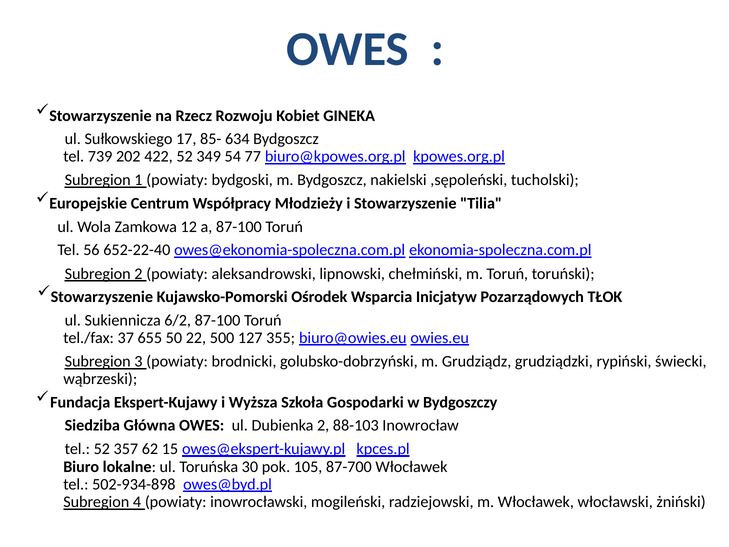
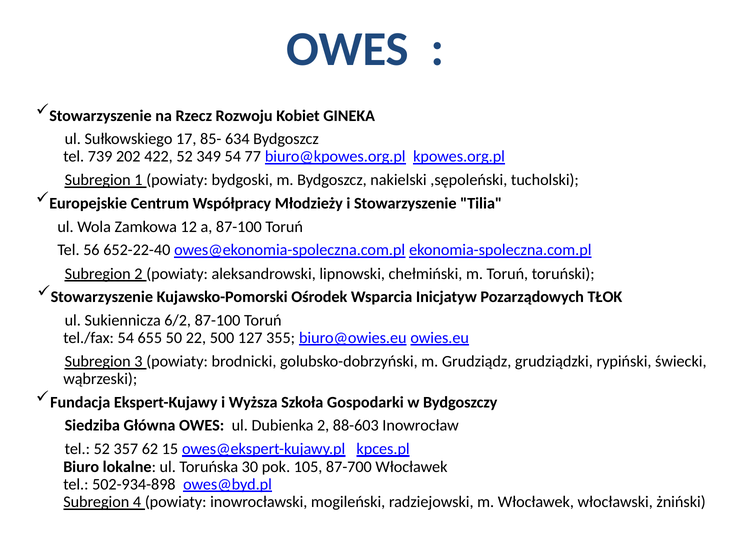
tel./fax 37: 37 -> 54 (126, 338)
88-103: 88-103 -> 88-603 (356, 425)
